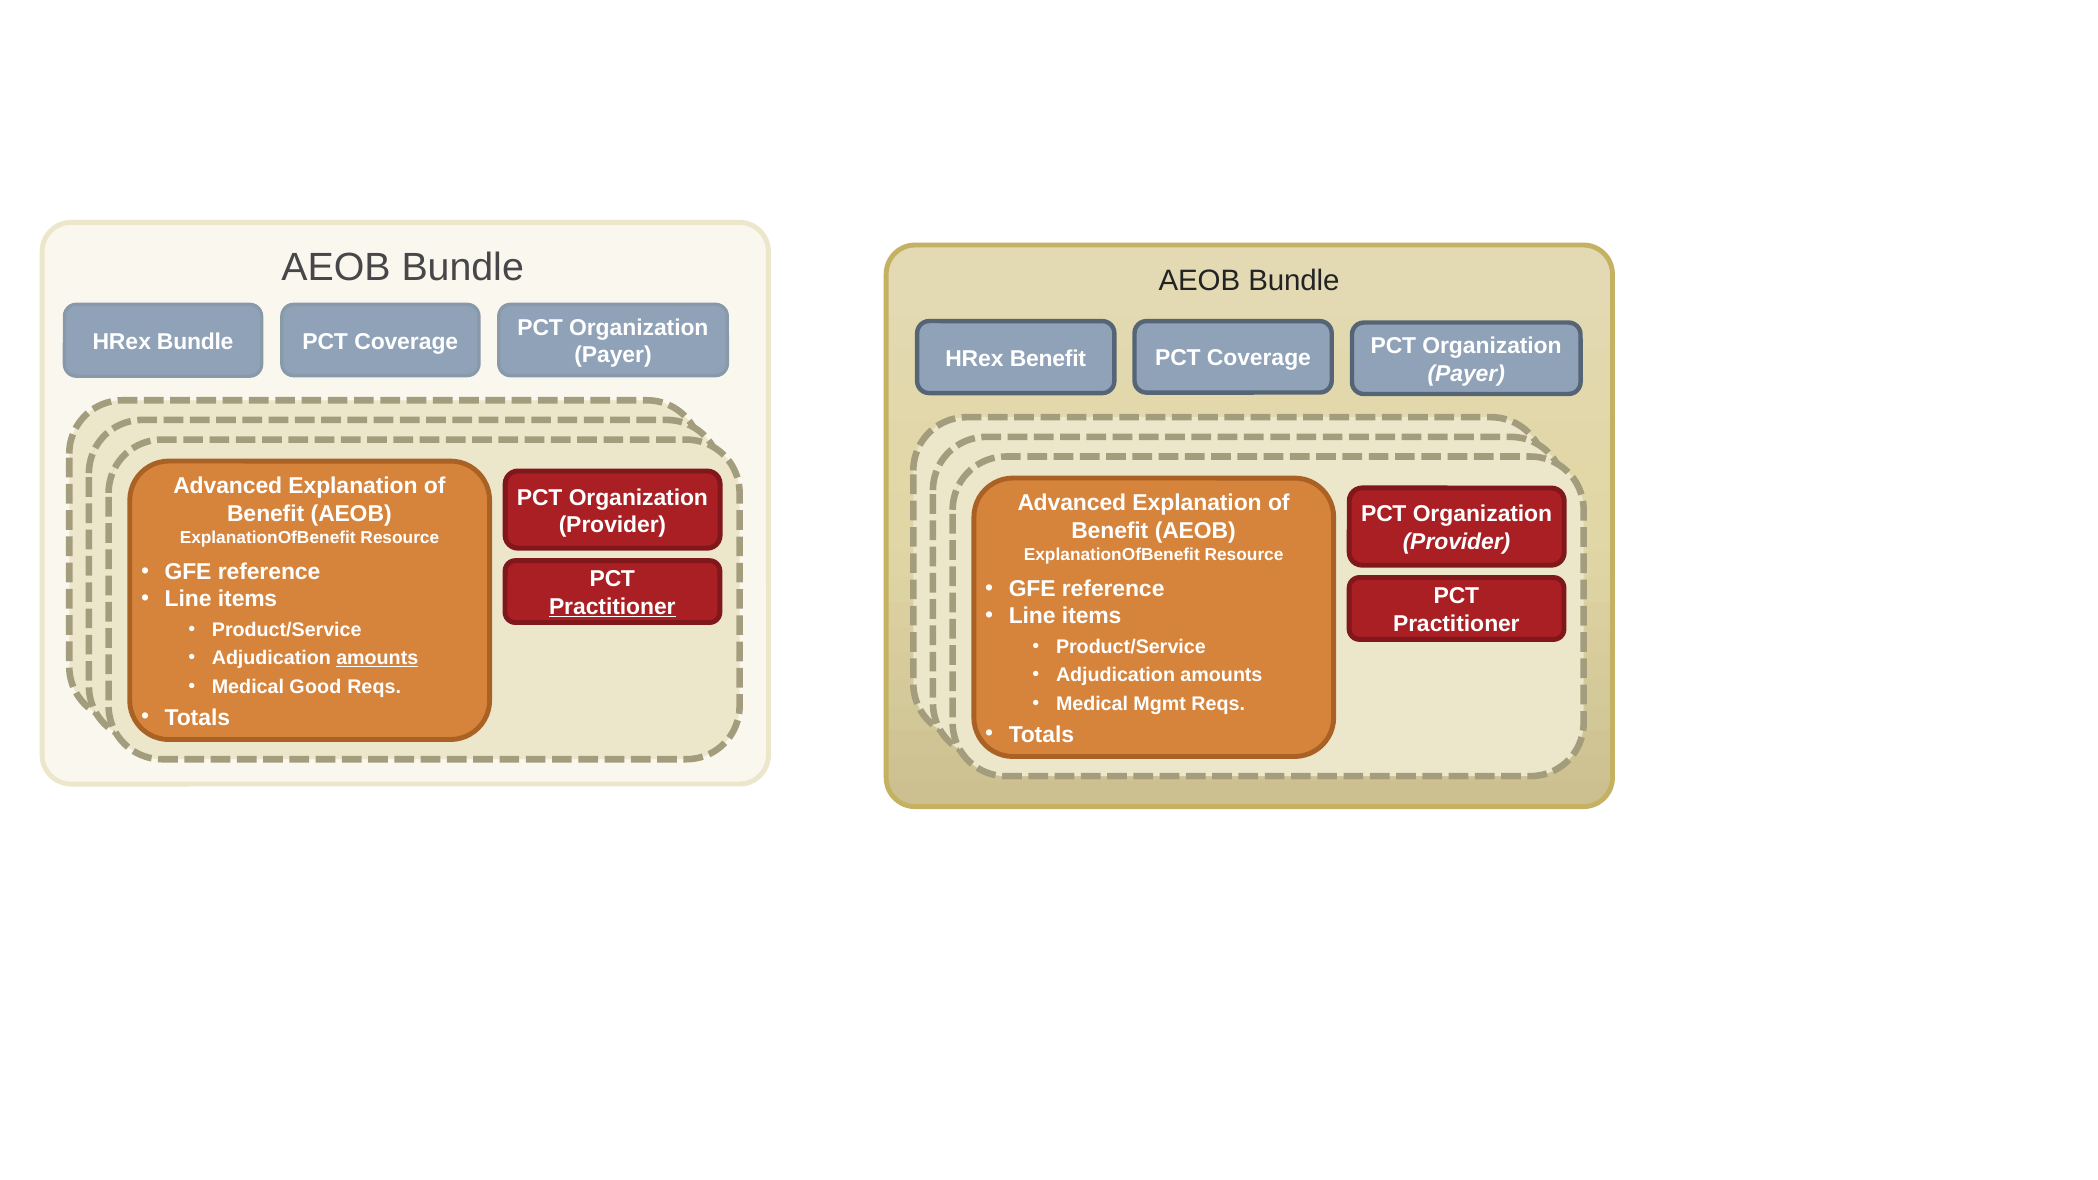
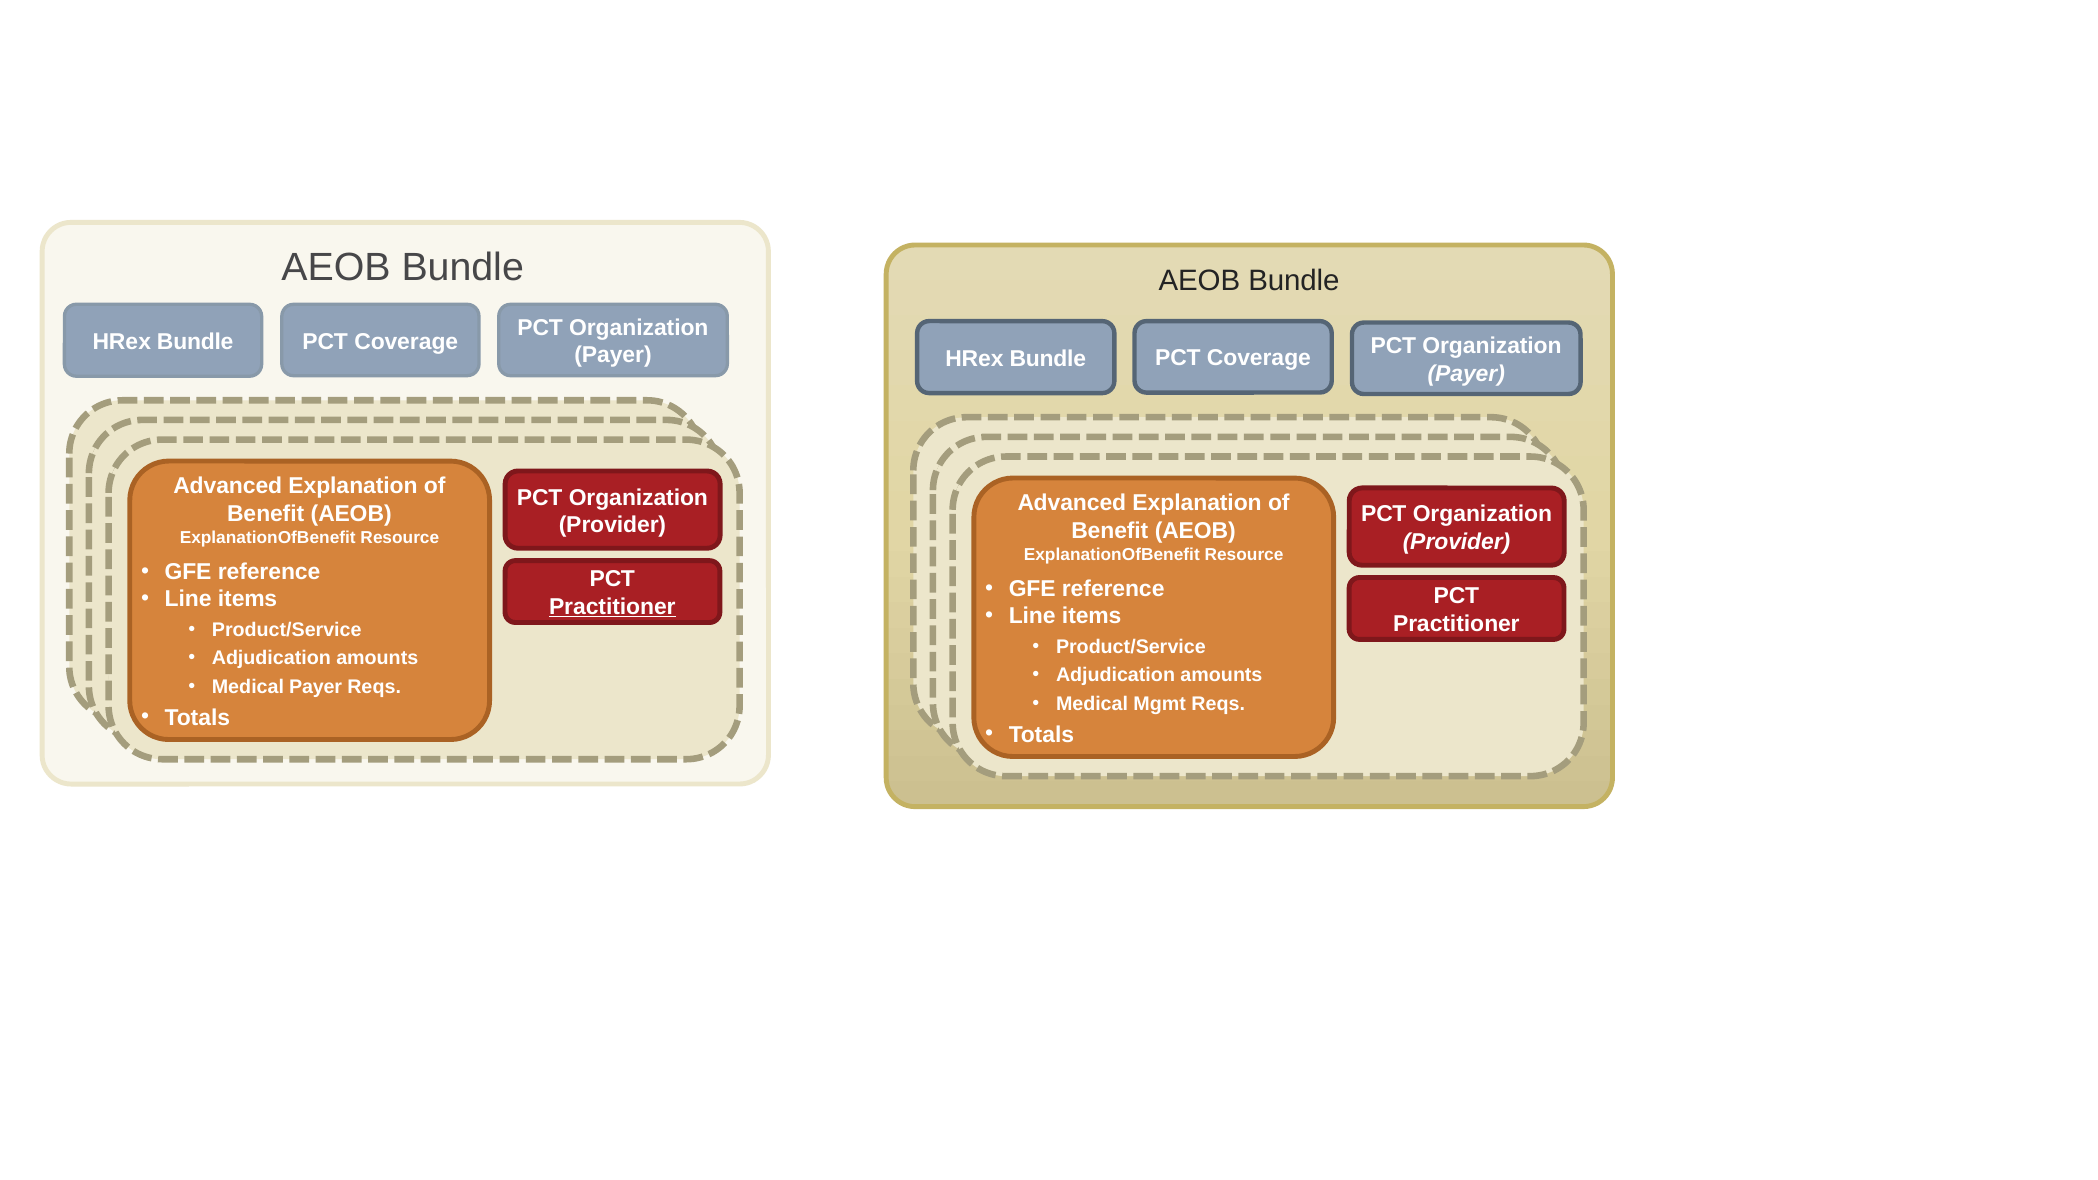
Benefit: Benefit -> Bundle (1048, 359)
amounts underline: present -> none (377, 658)
Medical Good: Good -> Payer (316, 687)
